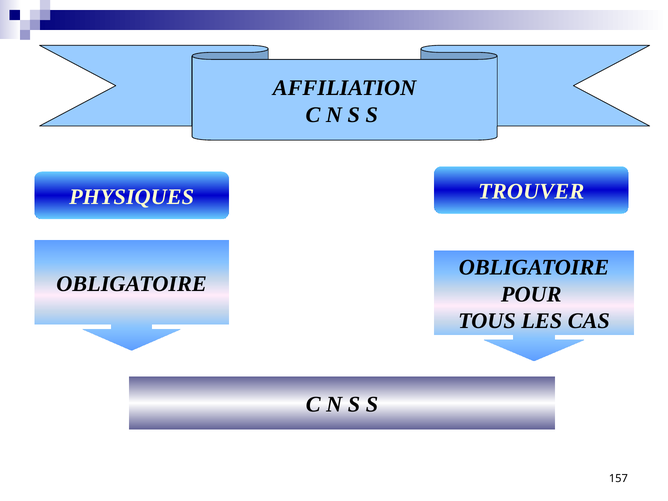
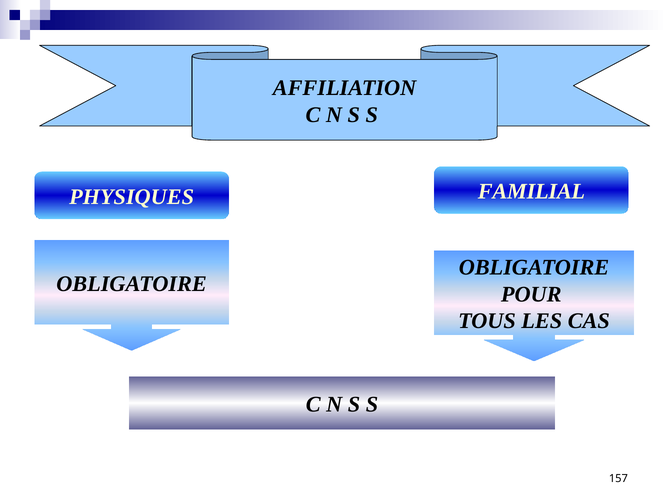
TROUVER: TROUVER -> FAMILIAL (531, 192)
